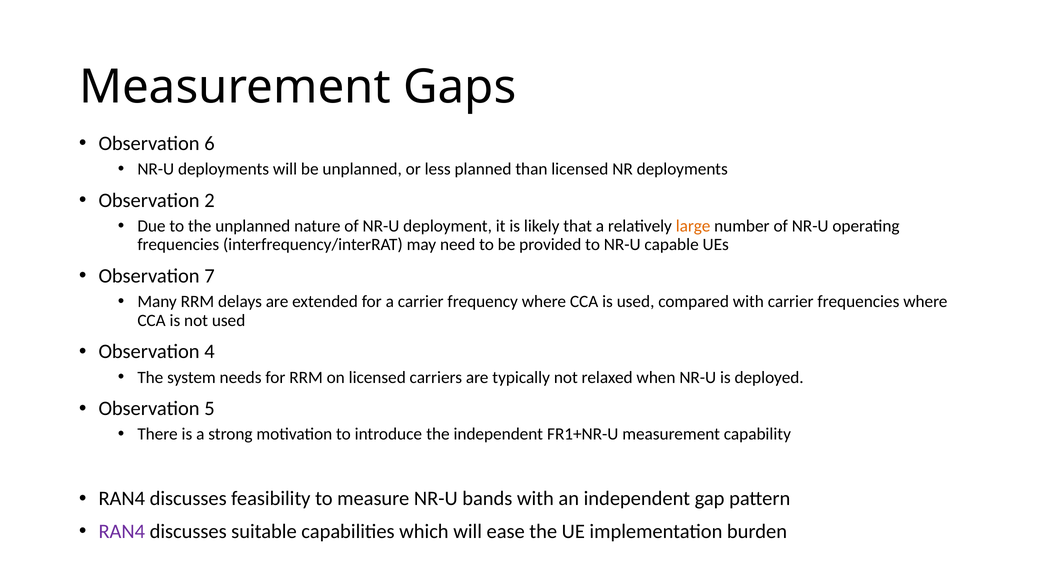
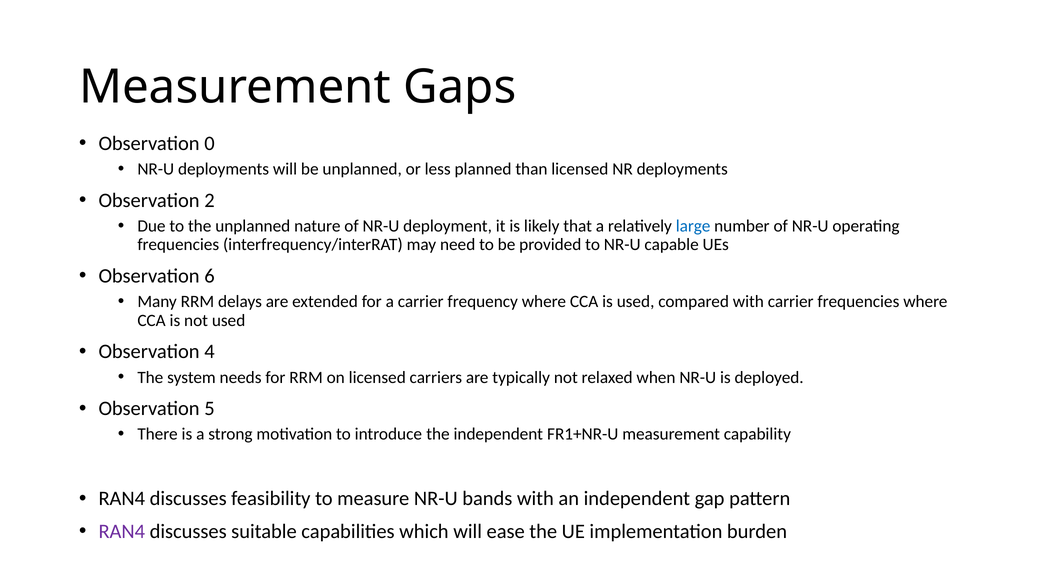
6: 6 -> 0 (209, 143)
large colour: orange -> blue (693, 226)
7: 7 -> 6 (209, 276)
